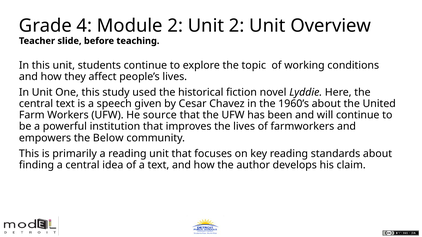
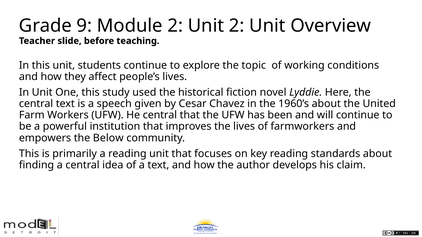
4: 4 -> 9 (84, 26)
He source: source -> central (160, 115)
